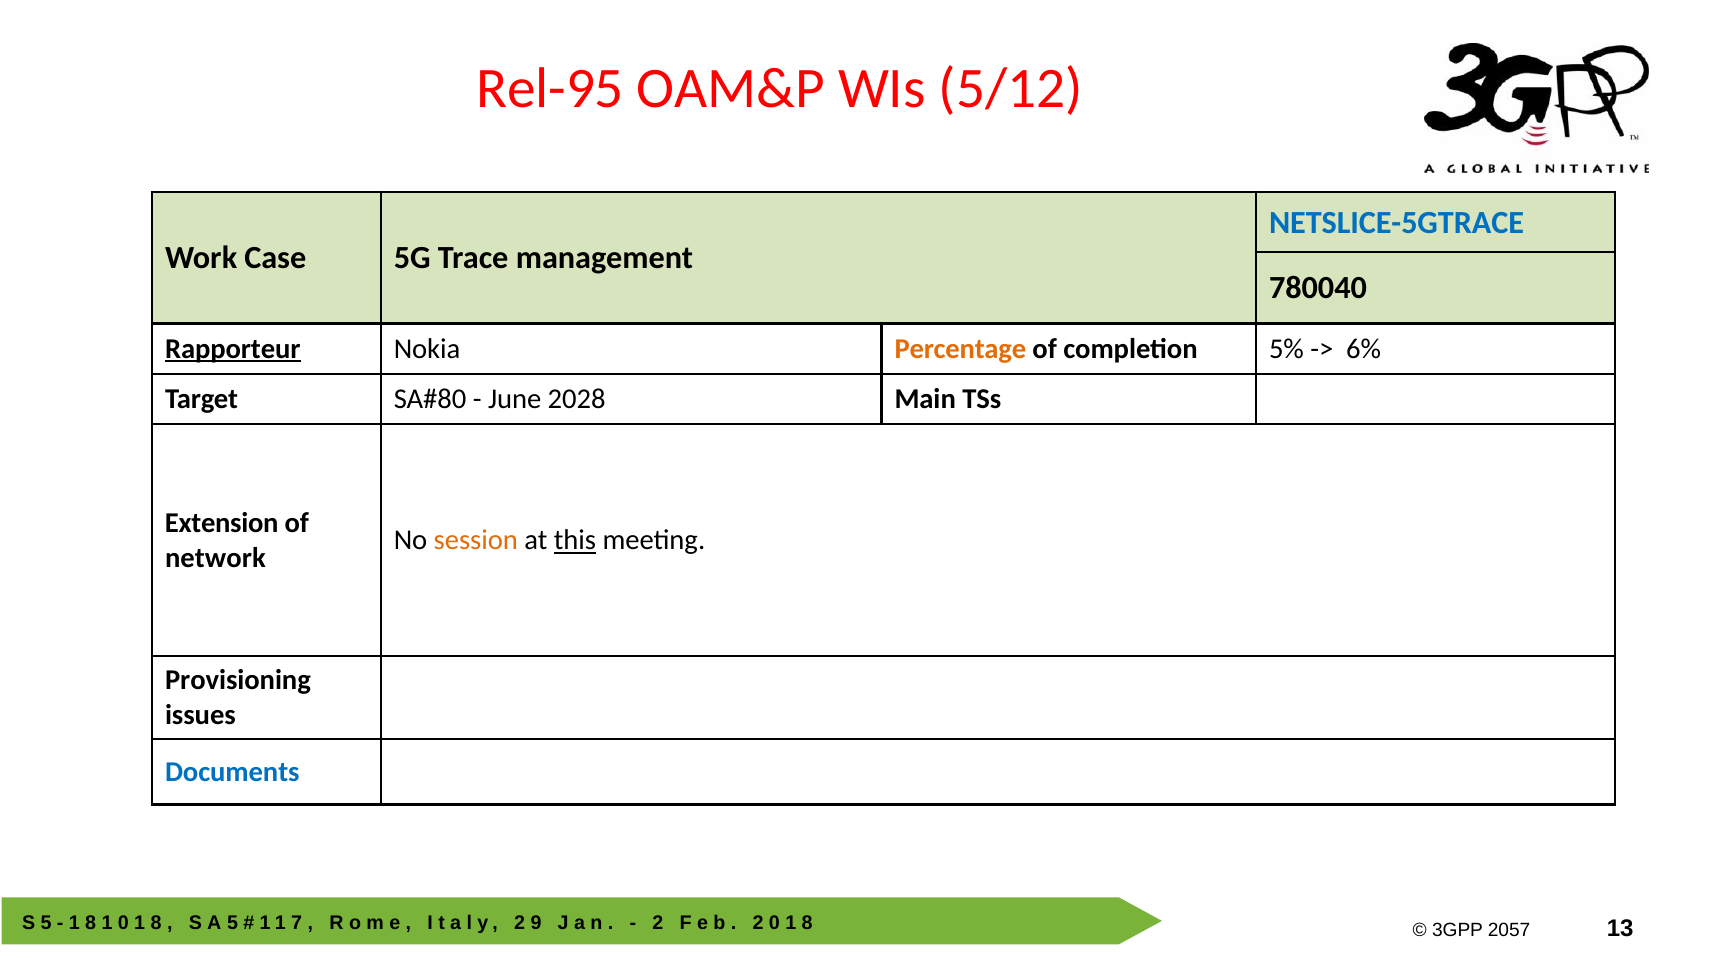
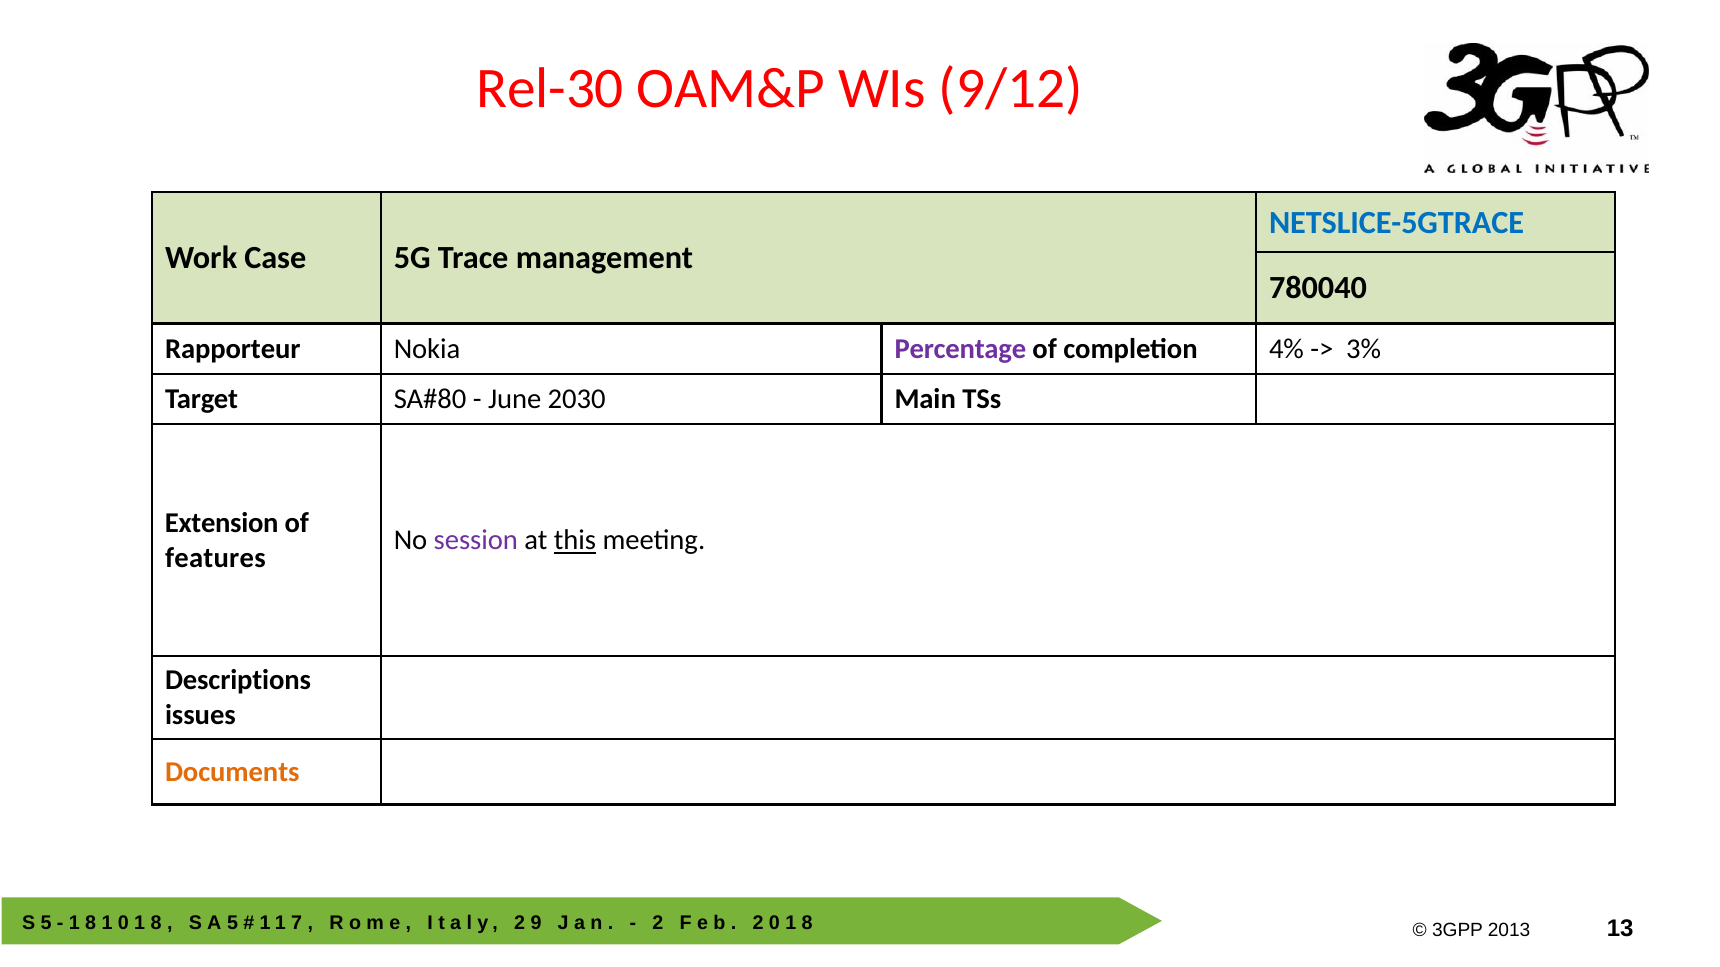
Rel-95: Rel-95 -> Rel-30 (550, 89)
5/12: 5/12 -> 9/12 (1011, 89)
Rapporteur underline: present -> none (233, 349)
Percentage colour: orange -> purple (960, 349)
5%: 5% -> 4% (1286, 349)
6%: 6% -> 3% (1364, 349)
2028: 2028 -> 2030 (577, 400)
session colour: orange -> purple (476, 541)
network: network -> features (215, 558)
Provisioning: Provisioning -> Descriptions (238, 680)
Documents colour: blue -> orange (232, 772)
2057: 2057 -> 2013 (1509, 931)
